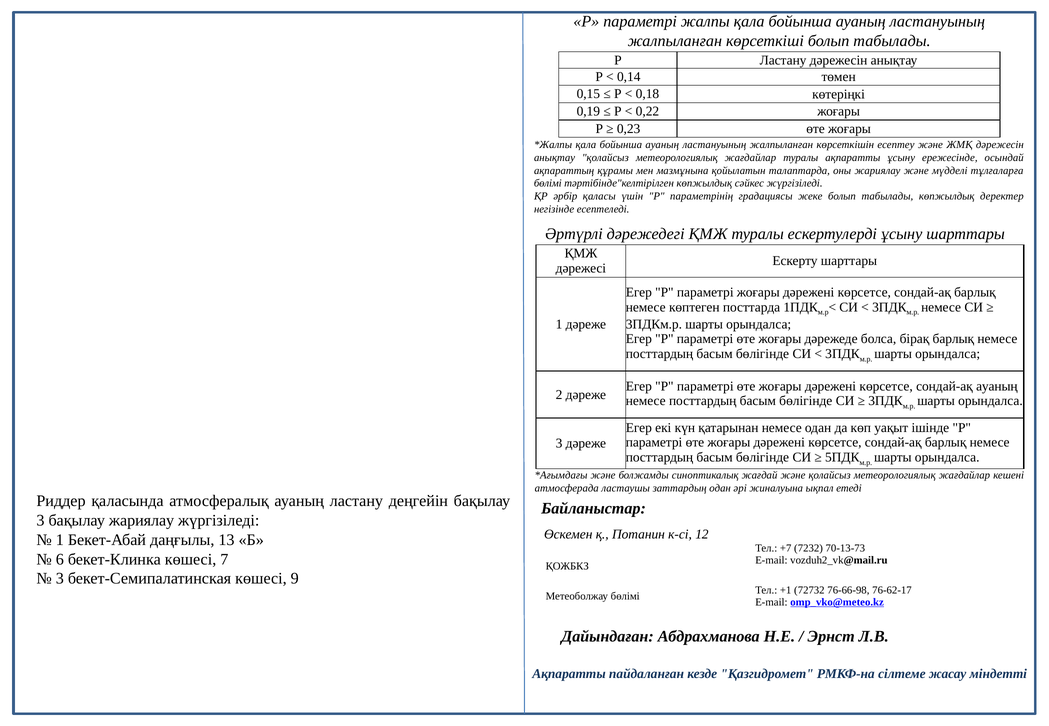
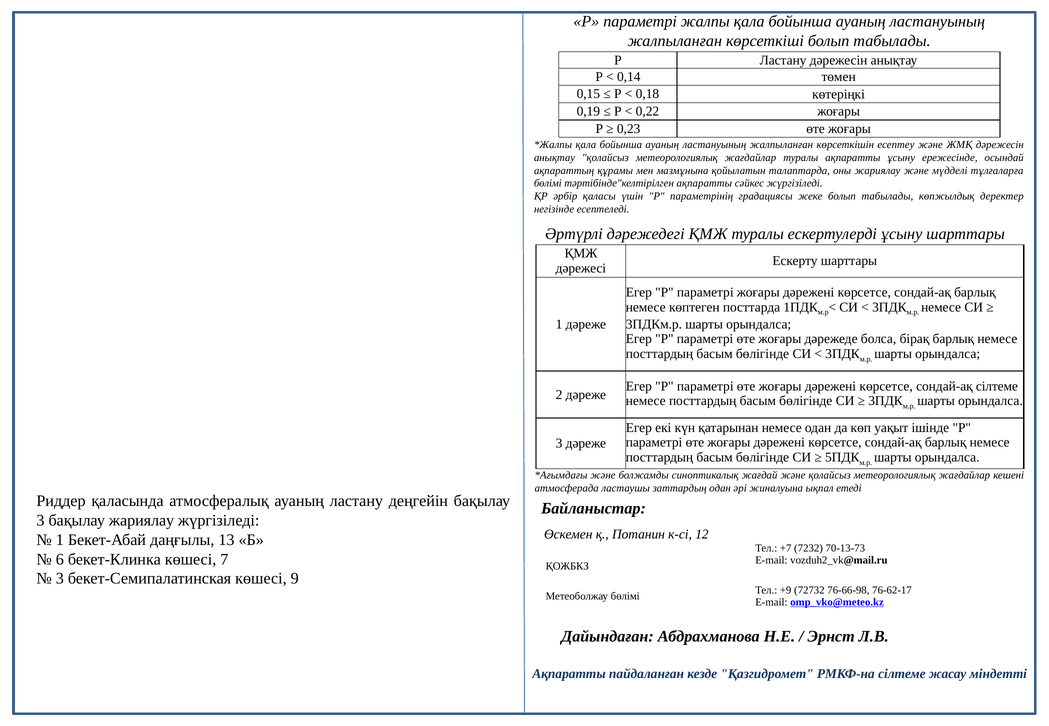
тәртібінде"келтірілген көпжылдық: көпжылдық -> ақпаратты (704, 183)
сондай-ақ ауаның: ауаның -> сілтеме (997, 386)
+1: +1 -> +9 (786, 590)
